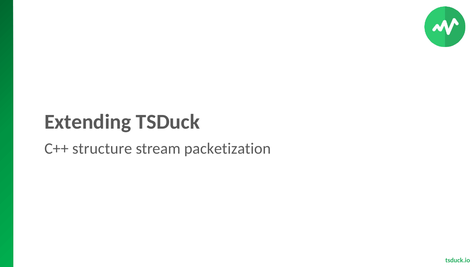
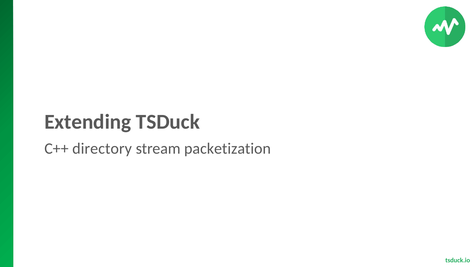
structure: structure -> directory (102, 149)
